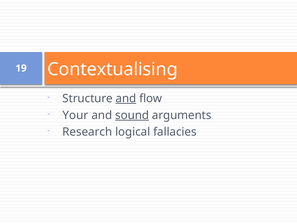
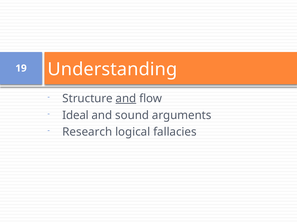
Contextualising: Contextualising -> Understanding (112, 69)
Your: Your -> Ideal (75, 115)
sound underline: present -> none (132, 115)
